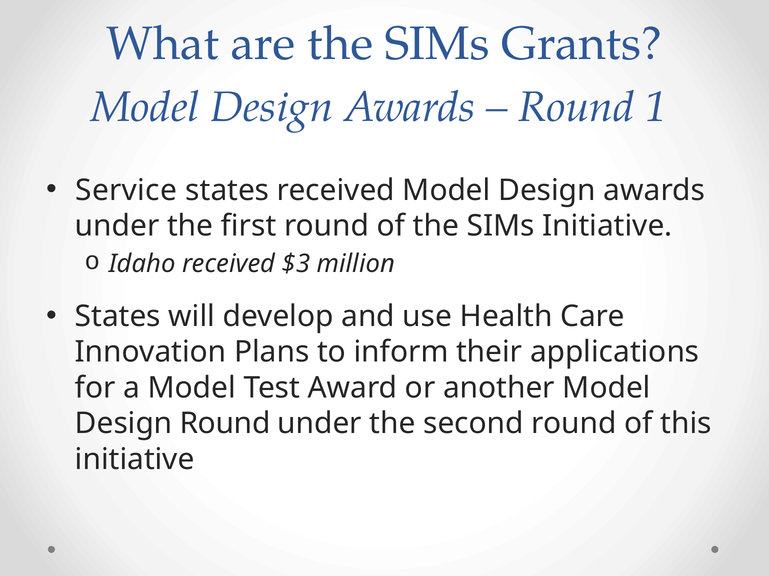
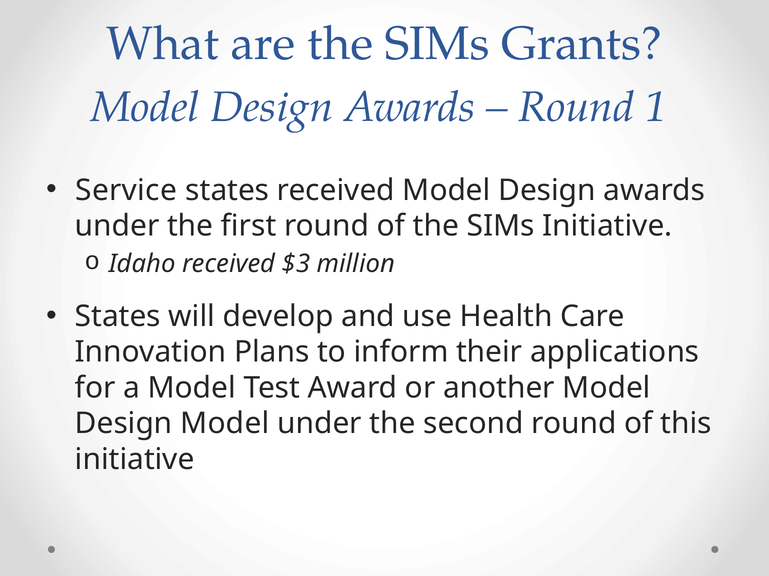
Design Round: Round -> Model (225, 424)
